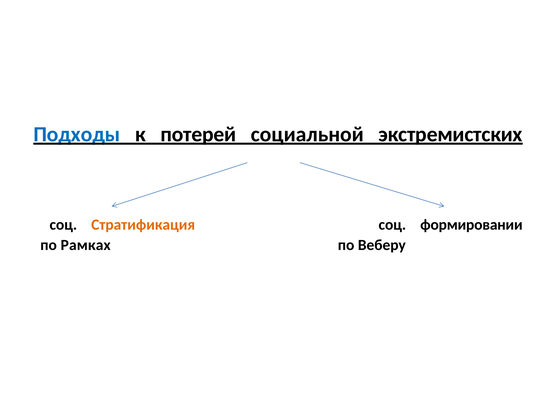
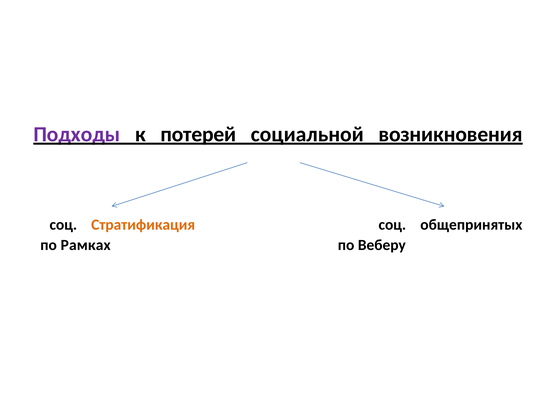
Подходы colour: blue -> purple (77, 134)
экстремистских: экстремистских -> возникновения (451, 134)
формировании: формировании -> общепринятых (471, 225)
